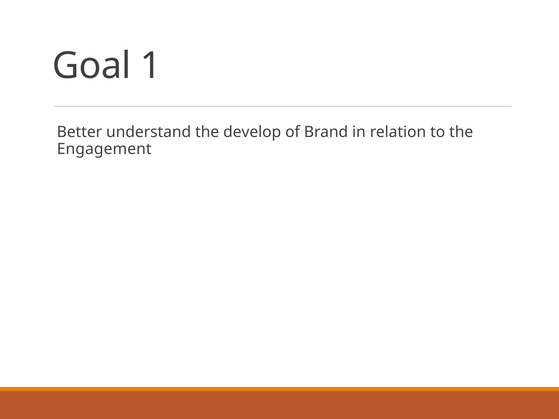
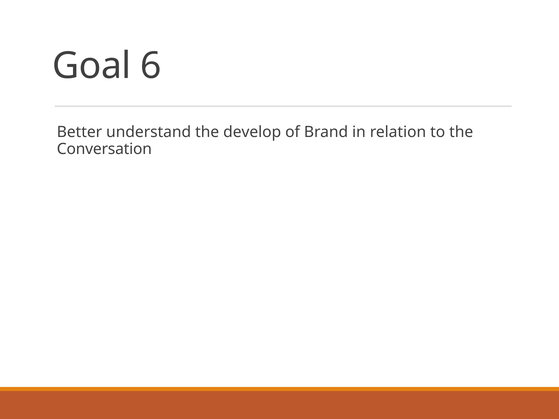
1: 1 -> 6 (151, 66)
Engagement: Engagement -> Conversation (104, 149)
